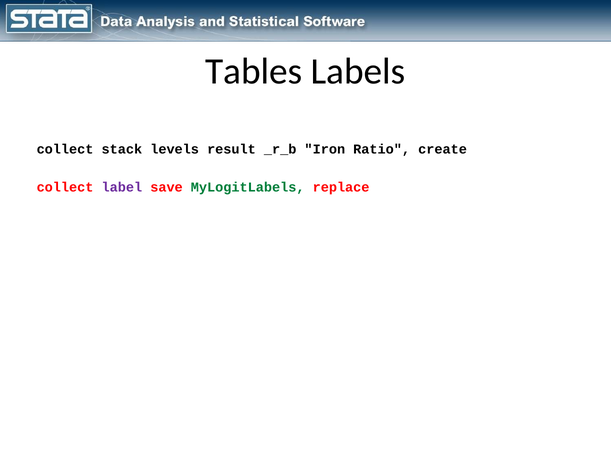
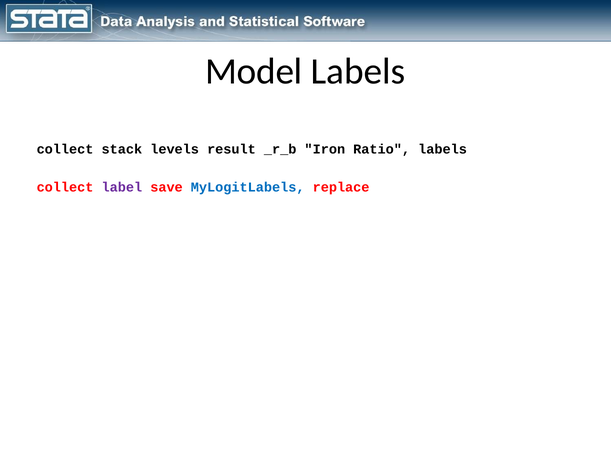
Tables: Tables -> Model (254, 72)
Ratio create: create -> labels (443, 150)
MyLogitLabels colour: green -> blue (248, 188)
